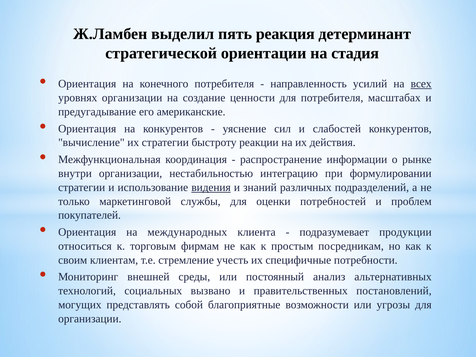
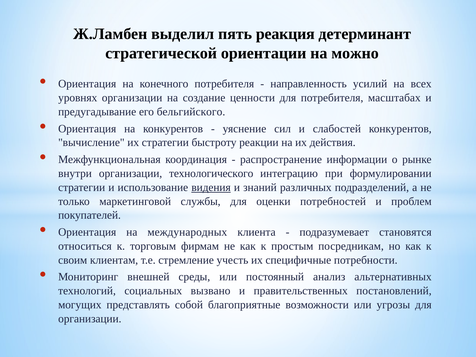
стадия: стадия -> можно (355, 53)
всех underline: present -> none (421, 84)
американские: американские -> бельгийского (191, 112)
нестабильностью: нестабильностью -> технологического (211, 173)
продукции: продукции -> становятся (405, 232)
